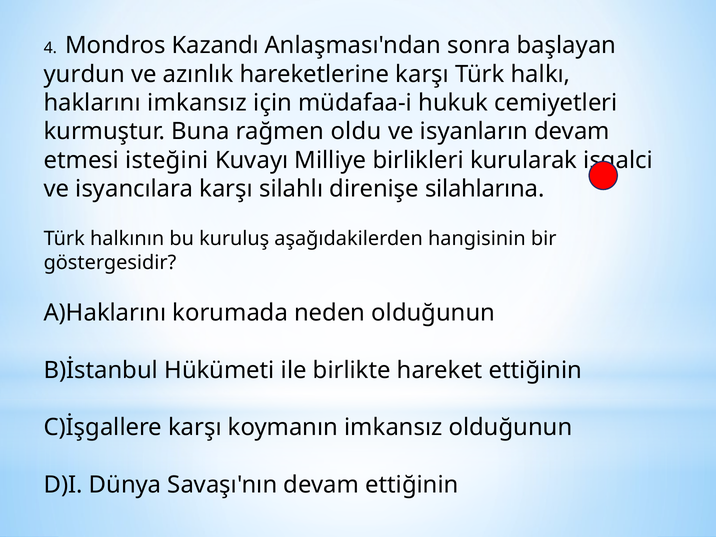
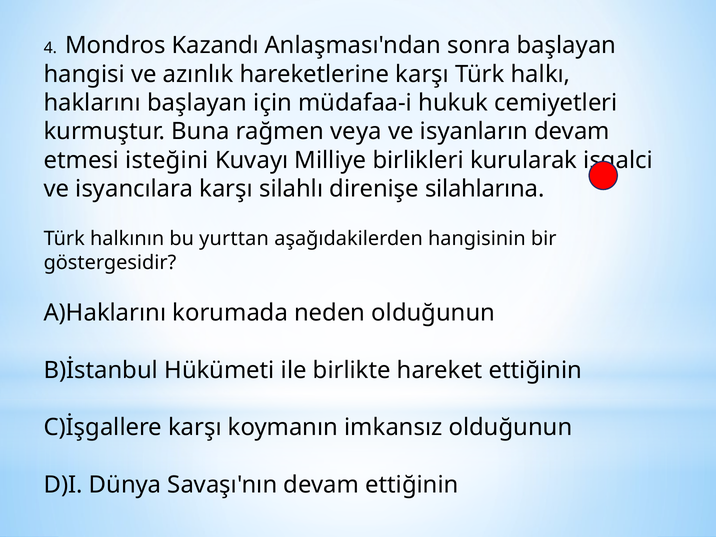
yurdun: yurdun -> hangisi (84, 74)
haklarını imkansız: imkansız -> başlayan (197, 103)
oldu: oldu -> veya (356, 131)
kuruluş: kuruluş -> yurttan (234, 239)
